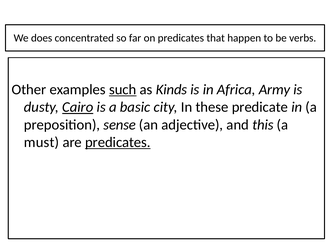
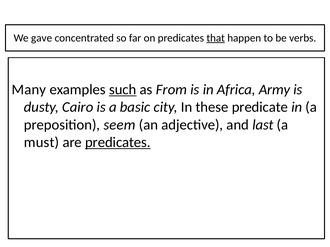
does: does -> gave (42, 38)
that underline: none -> present (216, 38)
Other: Other -> Many (29, 90)
Kinds: Kinds -> From (171, 90)
Cairo underline: present -> none (78, 107)
sense: sense -> seem (119, 125)
this: this -> last (263, 125)
